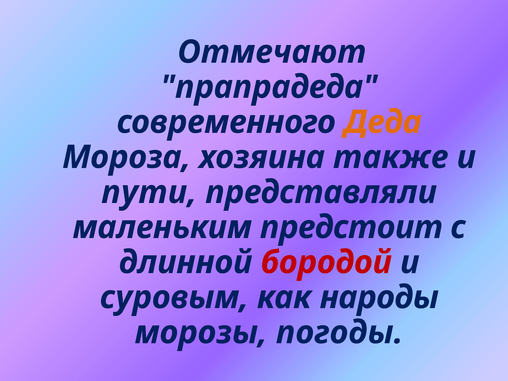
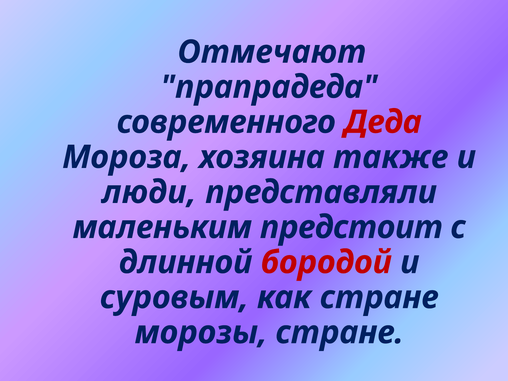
Деда colour: orange -> red (383, 122)
пути: пути -> люди (149, 192)
как народы: народы -> стране (379, 297)
морозы погоды: погоды -> стране (340, 333)
